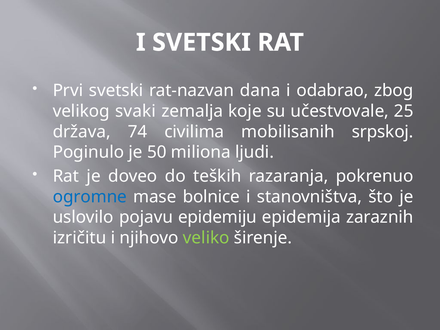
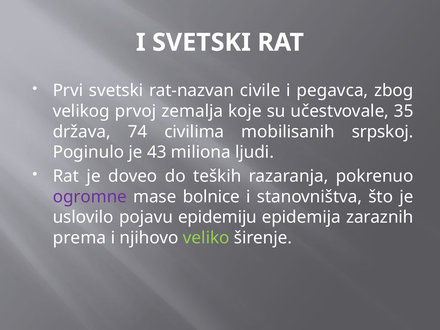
dana: dana -> civile (260, 91)
odabrao: odabrao -> pegavca (332, 91)
svaki: svaki -> prvoj (136, 111)
25: 25 -> 35 (404, 111)
50: 50 -> 43 (157, 152)
ogromne colour: blue -> purple (90, 197)
izričitu: izričitu -> prema (79, 238)
